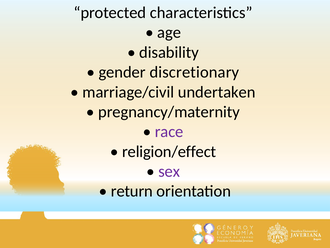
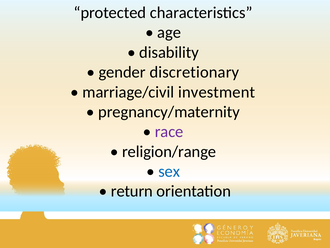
undertaken: undertaken -> investment (217, 92)
religion/effect: religion/effect -> religion/range (169, 151)
sex colour: purple -> blue (169, 171)
